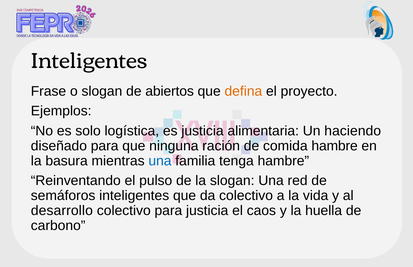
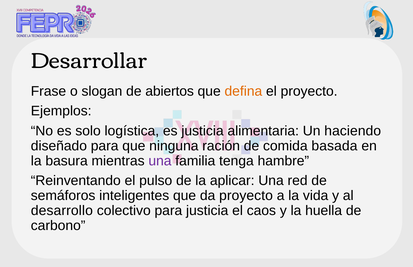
Inteligentes: Inteligentes -> Desarrollar (89, 61)
comida hambre: hambre -> basada (334, 146)
una colour: blue -> purple (160, 161)
la slogan: slogan -> aplicar (232, 181)
da colectivo: colectivo -> proyecto (246, 196)
